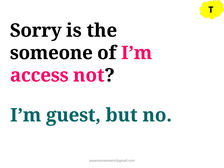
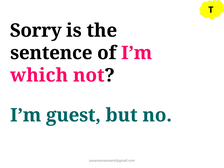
someone: someone -> sentence (51, 53)
access: access -> which (39, 75)
